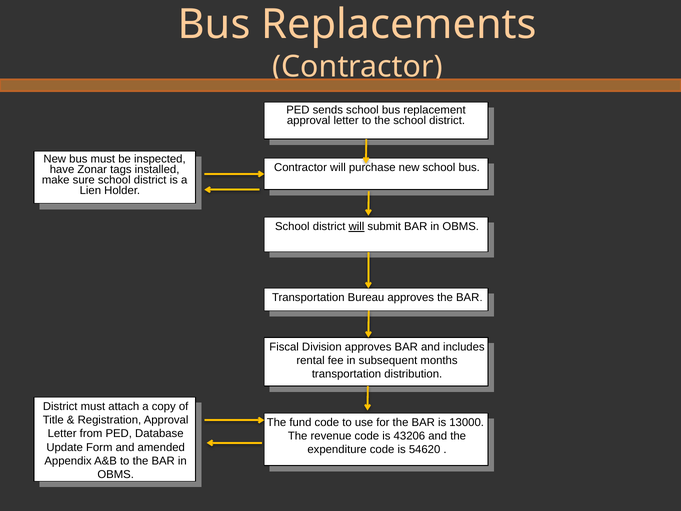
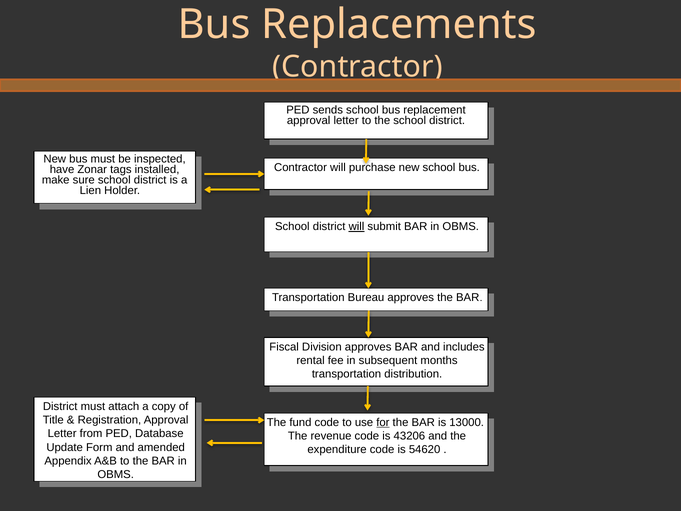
for underline: none -> present (383, 422)
